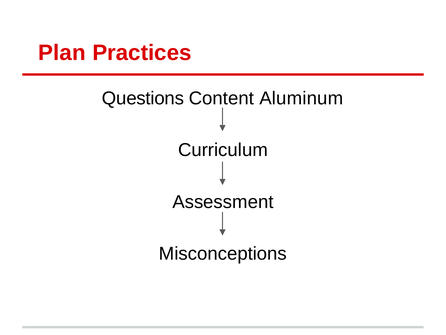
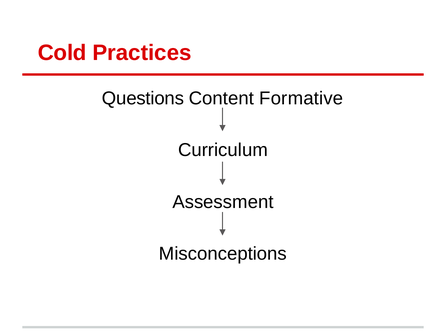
Plan: Plan -> Cold (62, 53)
Aluminum: Aluminum -> Formative (301, 98)
